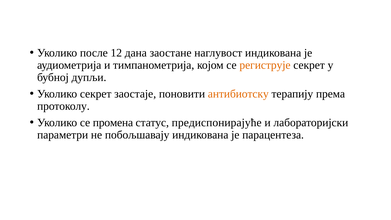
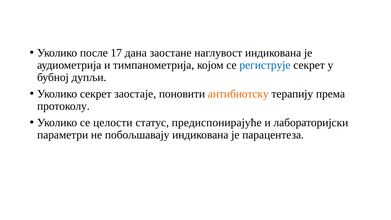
12: 12 -> 17 (116, 53)
региструје colour: orange -> blue (265, 65)
промена: промена -> целости (113, 122)
